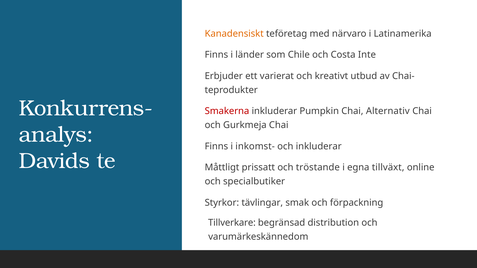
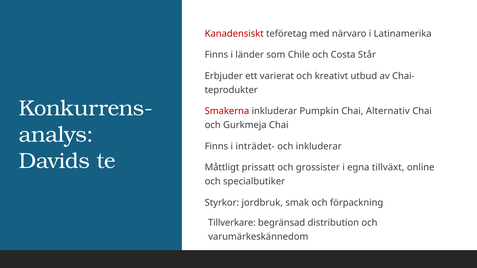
Kanadensiskt colour: orange -> red (234, 34)
Inte: Inte -> Står (367, 55)
inkomst-: inkomst- -> inträdet- (255, 146)
tröstande: tröstande -> grossister (318, 168)
tävlingar: tävlingar -> jordbruk (262, 203)
